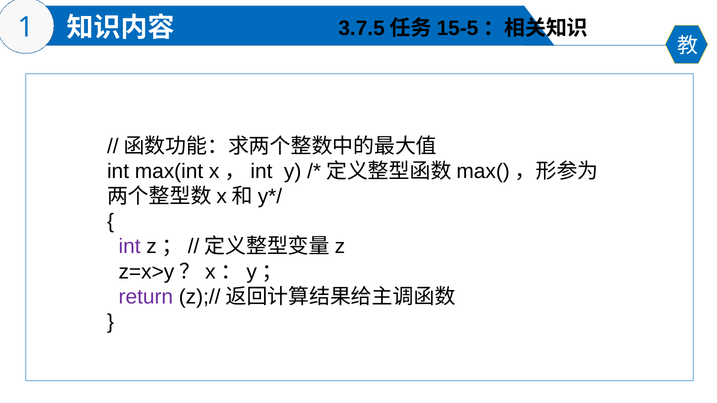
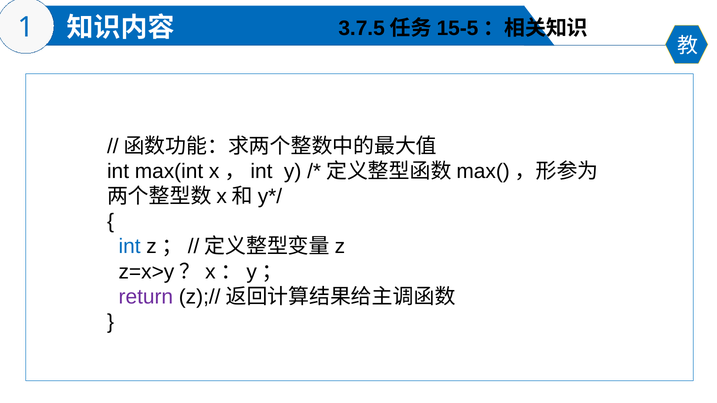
int colour: purple -> blue (130, 247)
